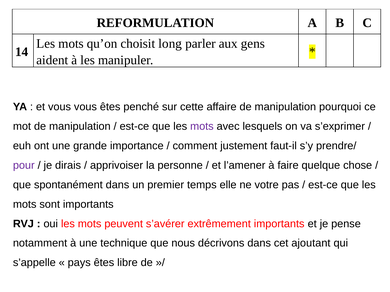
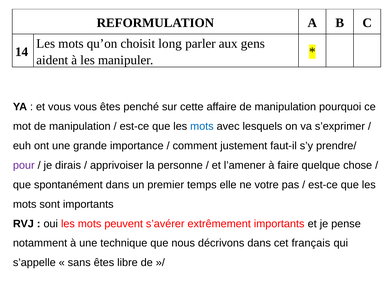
mots colour: purple -> blue (202, 127)
ajoutant: ajoutant -> français (311, 244)
pays: pays -> sans (79, 263)
